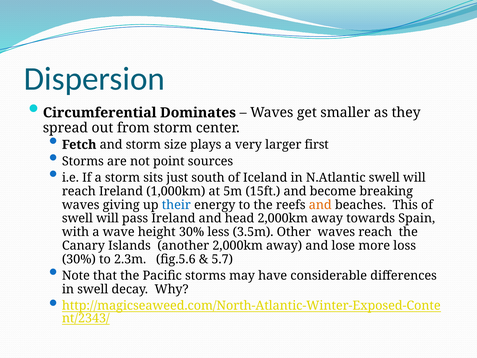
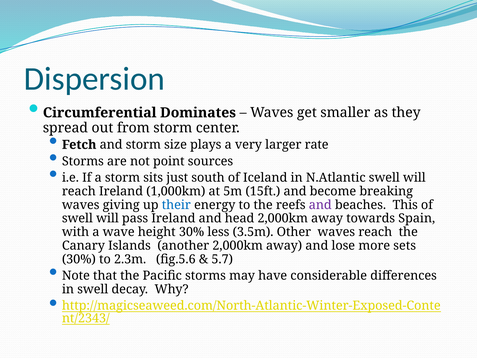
first: first -> rate (317, 145)
and colour: orange -> purple (320, 205)
loss: loss -> sets (405, 246)
